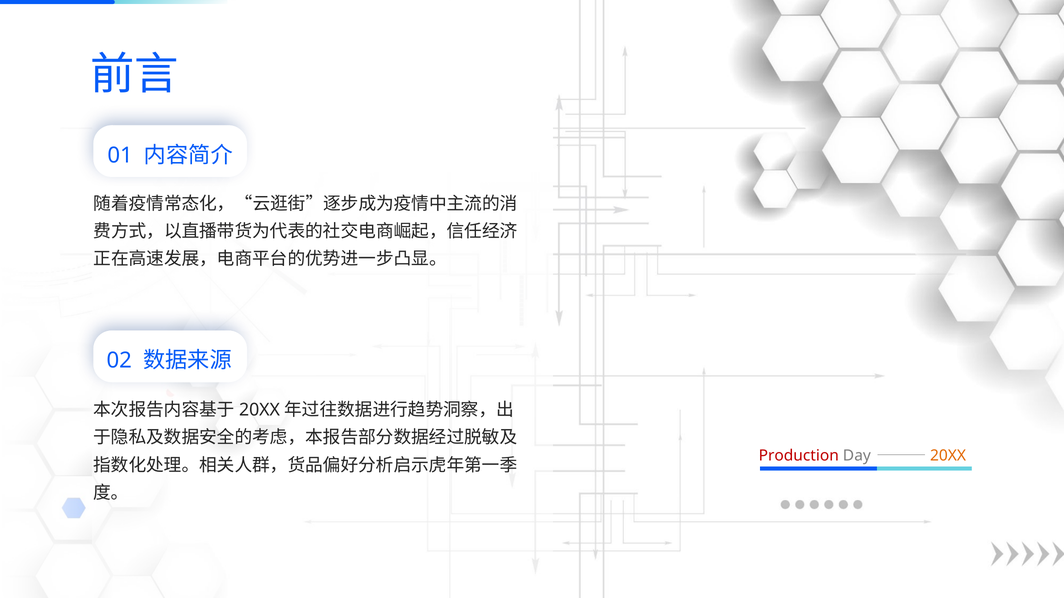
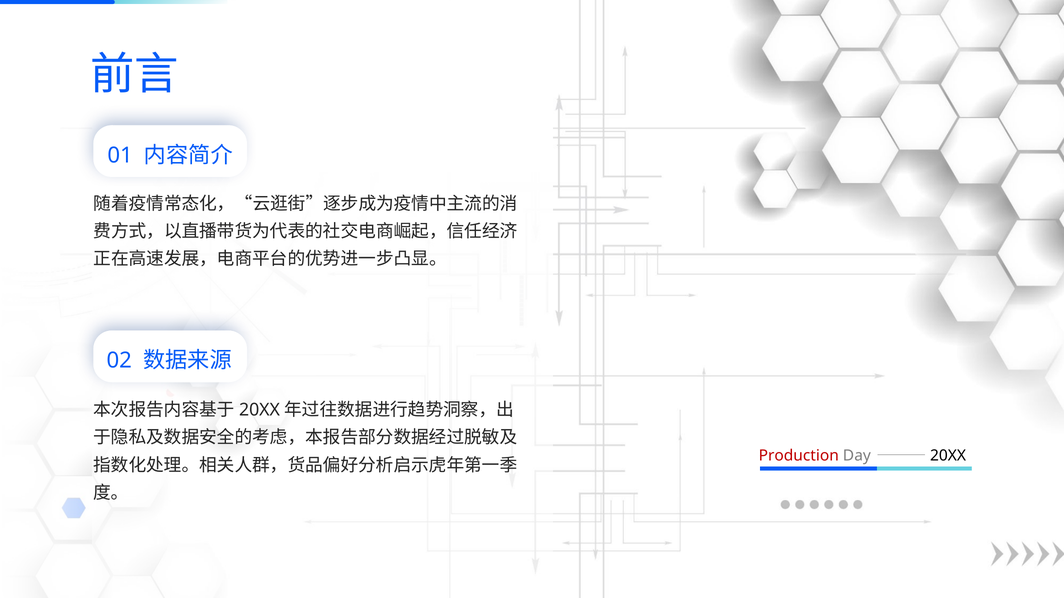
20XX colour: orange -> black (948, 456)
